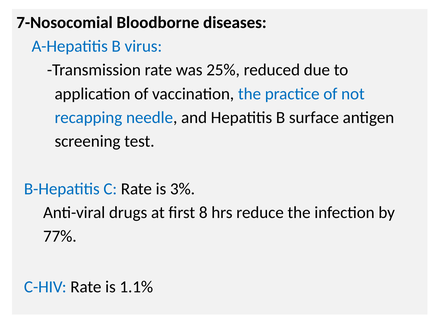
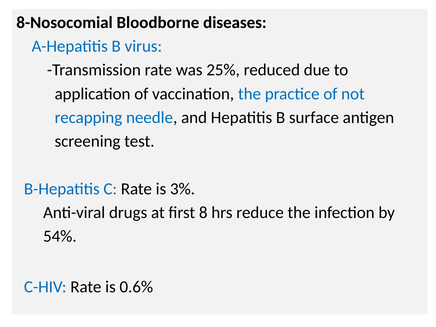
7-Nosocomial: 7-Nosocomial -> 8-Nosocomial (65, 23)
77%: 77% -> 54% (60, 236)
1.1%: 1.1% -> 0.6% (136, 287)
